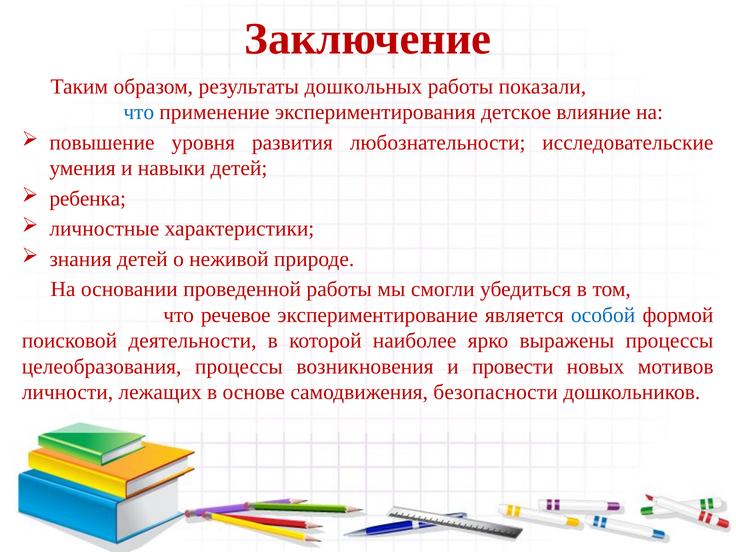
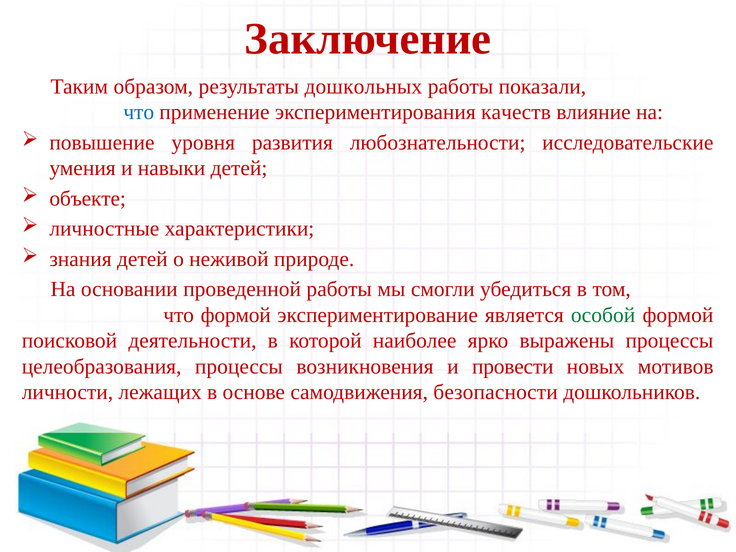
детское: детское -> качеств (516, 112)
ребенка: ребенка -> объекте (88, 199)
что речевое: речевое -> формой (236, 315)
особой colour: blue -> green (603, 315)
